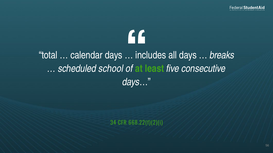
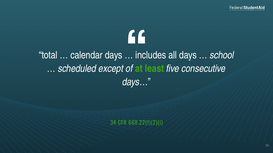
breaks: breaks -> school (222, 55)
school: school -> except (111, 69)
